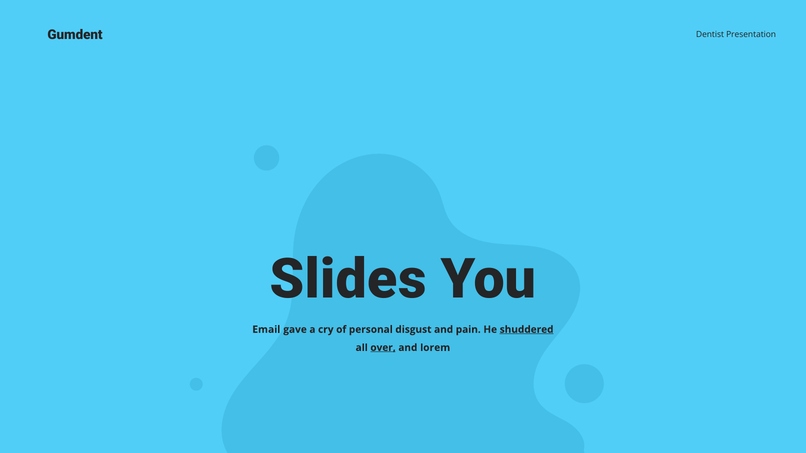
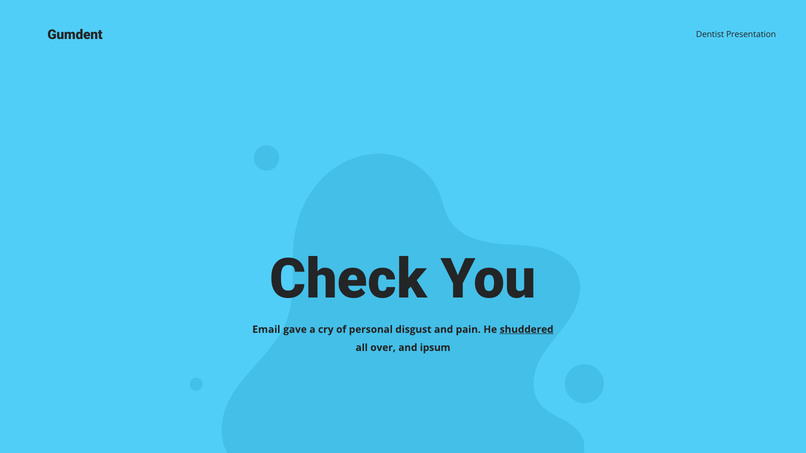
Slides: Slides -> Check (348, 280)
over underline: present -> none (383, 348)
lorem: lorem -> ipsum (435, 348)
